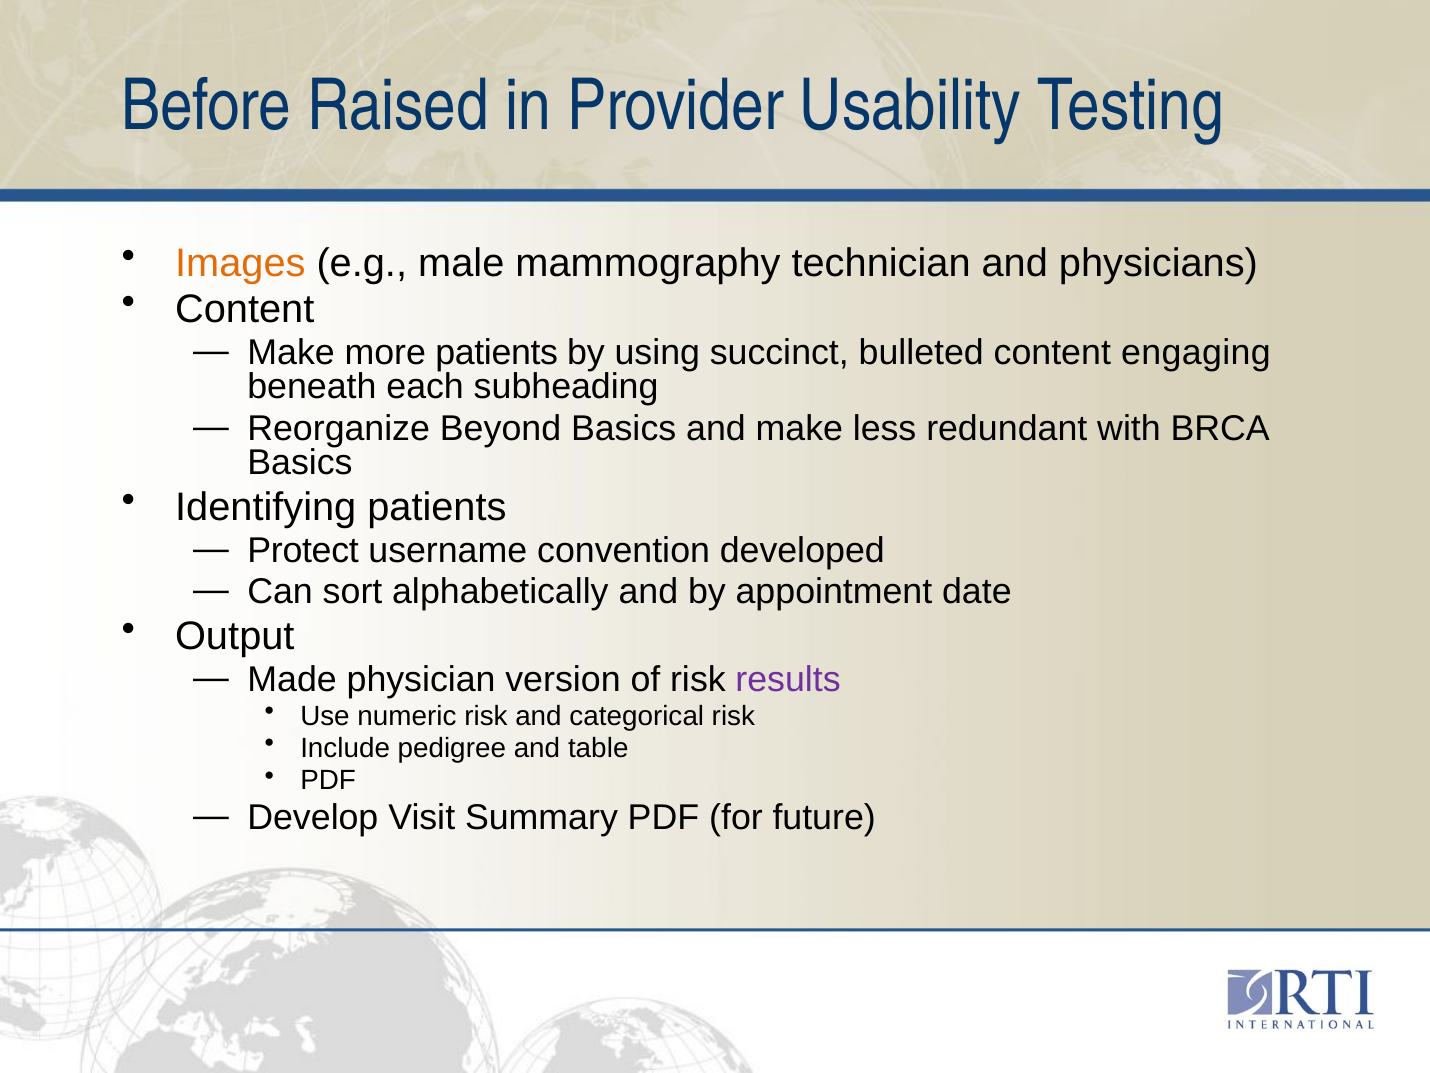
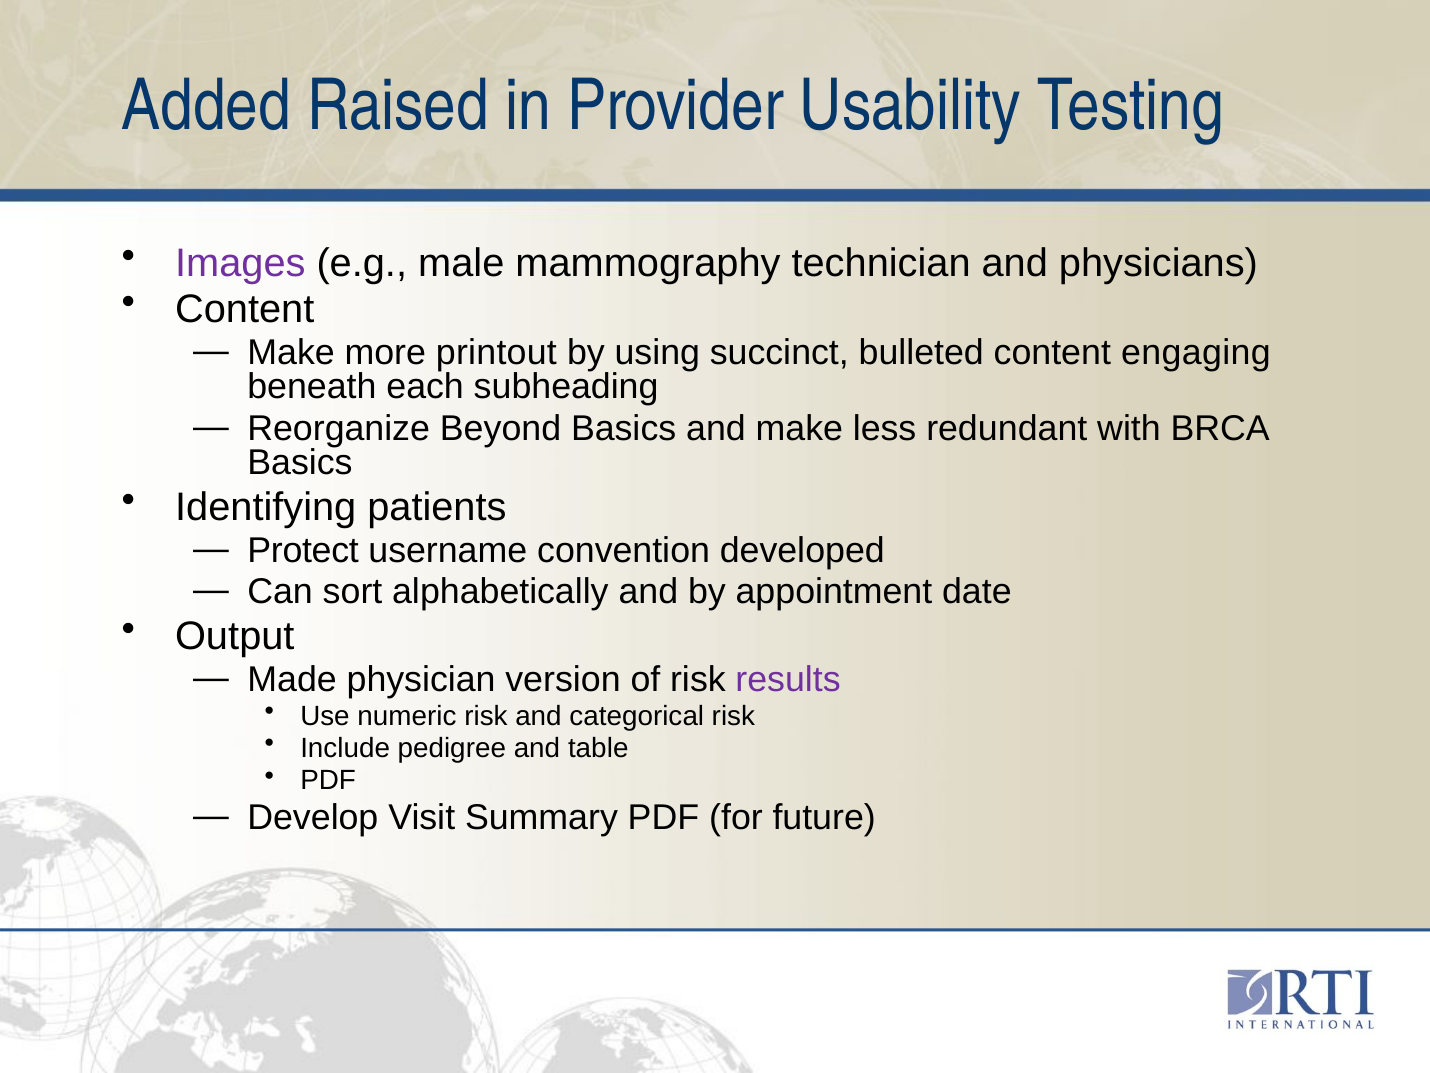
Before: Before -> Added (206, 106)
Images colour: orange -> purple (240, 263)
more patients: patients -> printout (496, 353)
